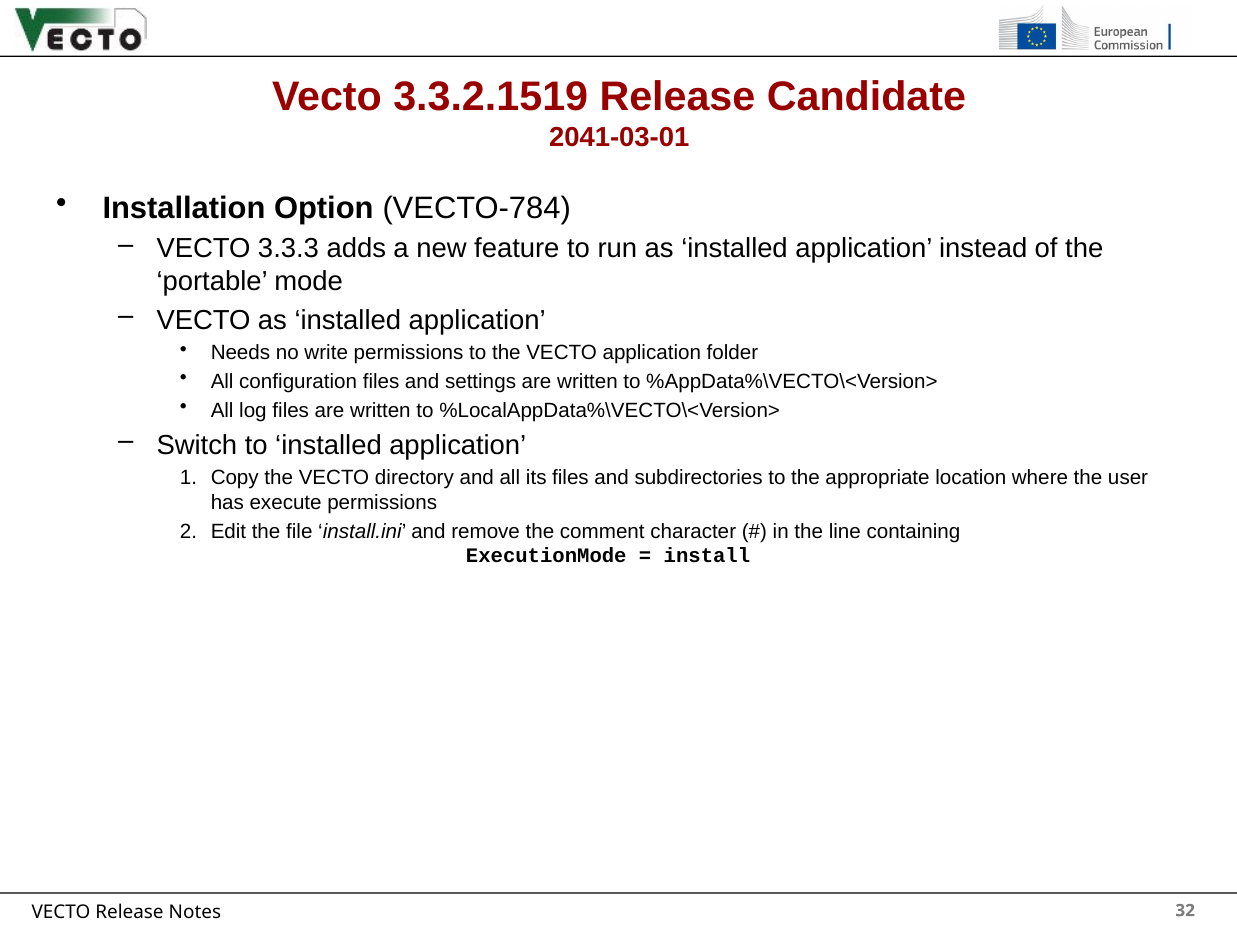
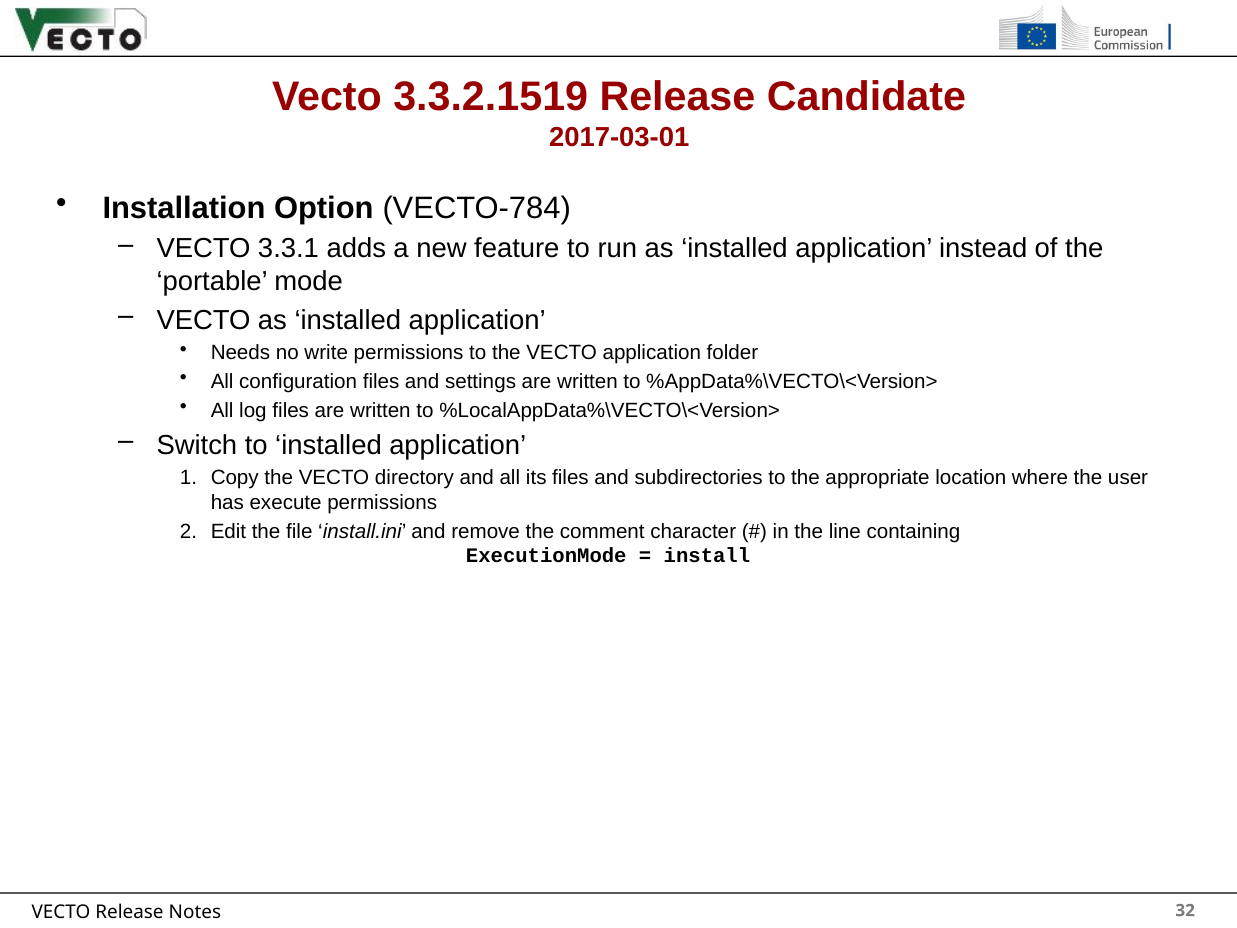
2041-03-01: 2041-03-01 -> 2017-03-01 (619, 137)
3.3.3: 3.3.3 -> 3.3.1 (288, 249)
